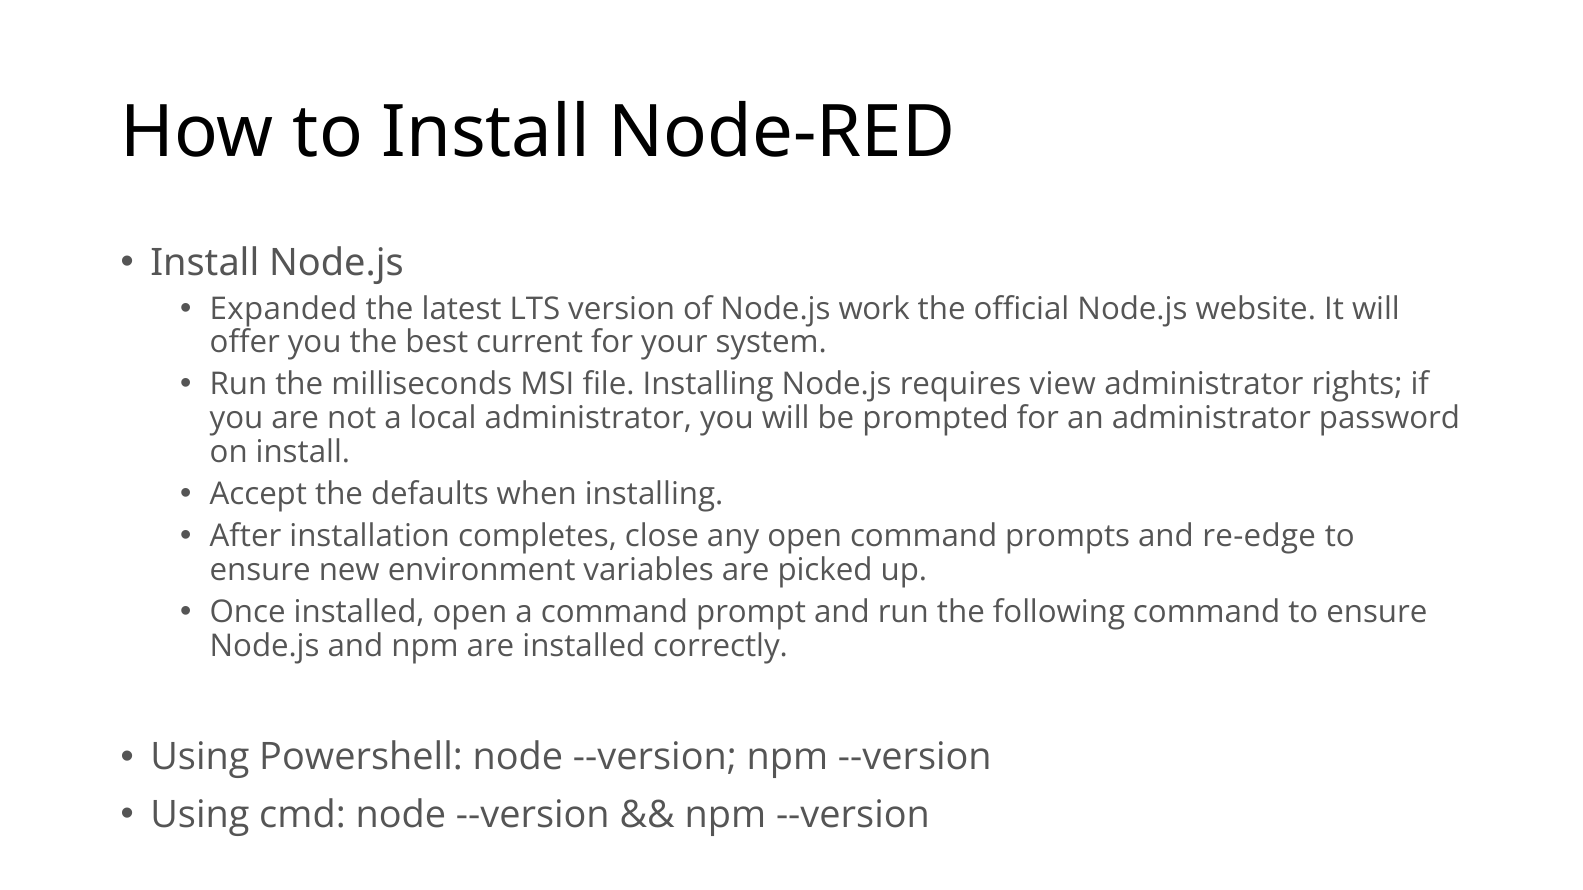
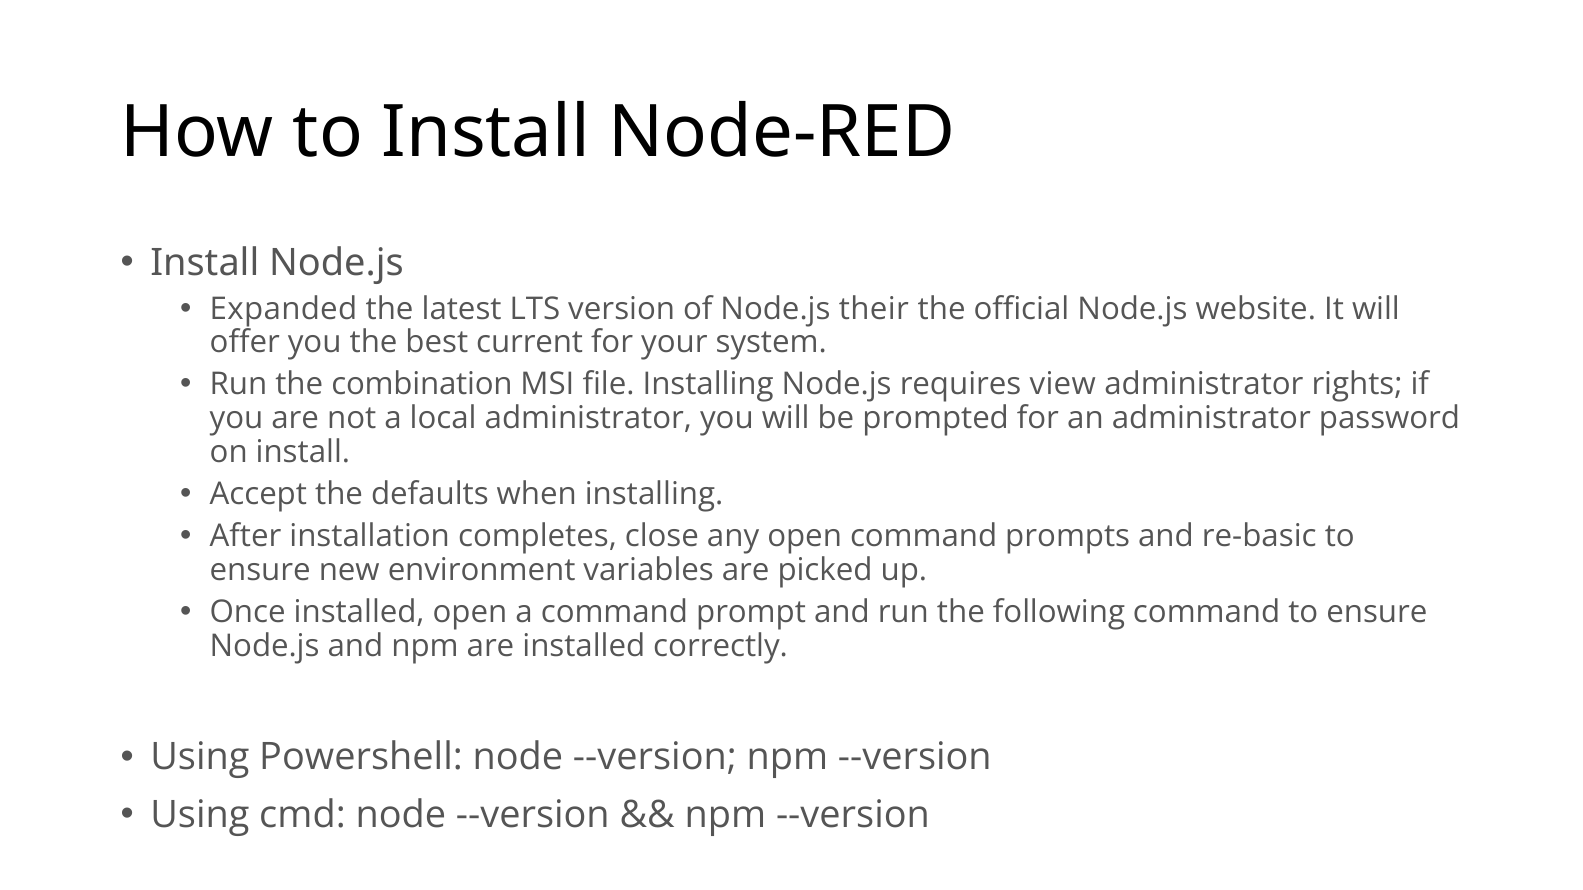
work: work -> their (874, 309)
milliseconds: milliseconds -> combination (422, 385)
re-edge: re-edge -> re-basic (1259, 537)
